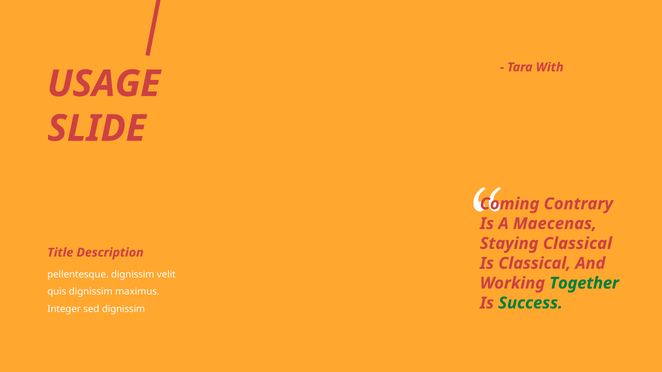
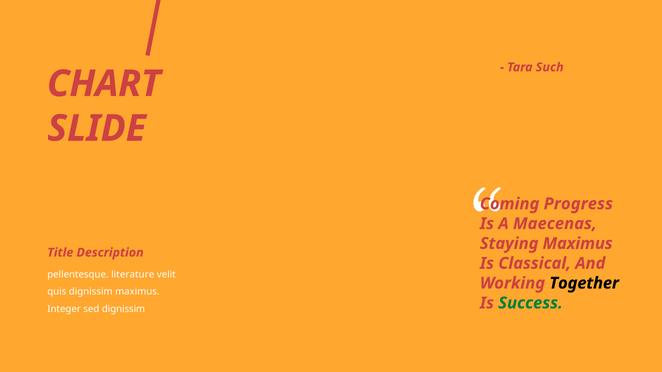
With: With -> Such (550, 67)
USAGE: USAGE -> CHART (104, 84)
Contrary: Contrary -> Progress (578, 204)
Staying Classical: Classical -> Maximus (578, 244)
pellentesque dignissim: dignissim -> literature (133, 275)
Together colour: green -> black (584, 283)
